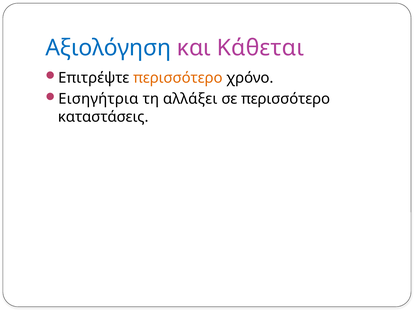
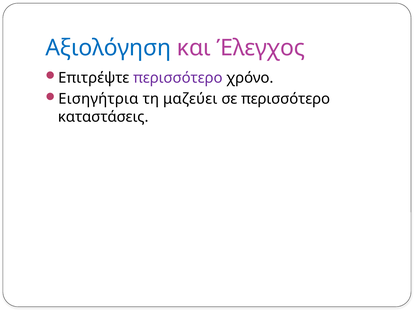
Κάθεται: Κάθεται -> Έλεγχος (261, 48)
περισσότερο colour: orange -> purple (178, 78)
αλλάξει: αλλάξει -> μαζεύει (190, 99)
